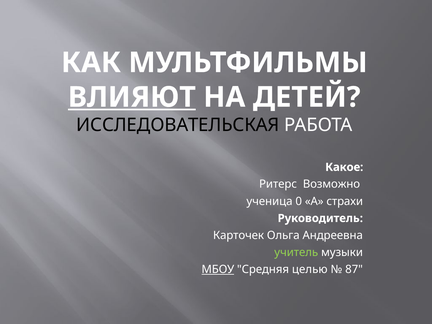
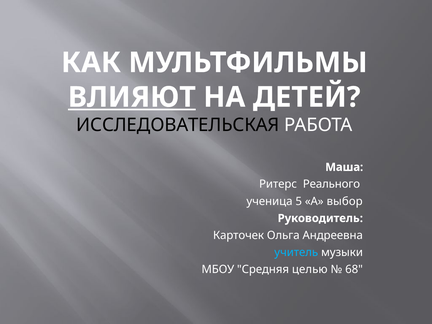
Какое: Какое -> Маша (344, 167)
Возможно: Возможно -> Реального (331, 184)
0: 0 -> 5 (299, 201)
страхи: страхи -> выбор (345, 201)
учитель colour: light green -> light blue (296, 252)
МБОУ underline: present -> none (218, 269)
87: 87 -> 68 (354, 269)
